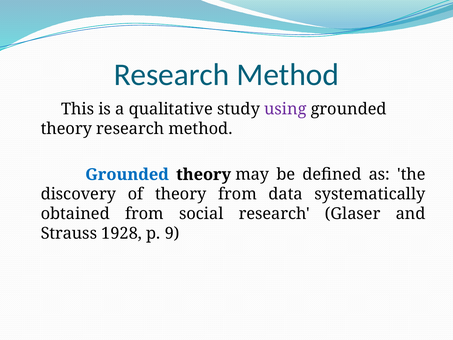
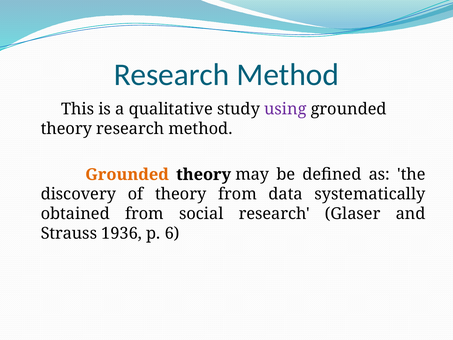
Grounded colour: blue -> orange (127, 174)
1928: 1928 -> 1936 (122, 233)
9: 9 -> 6 (172, 233)
